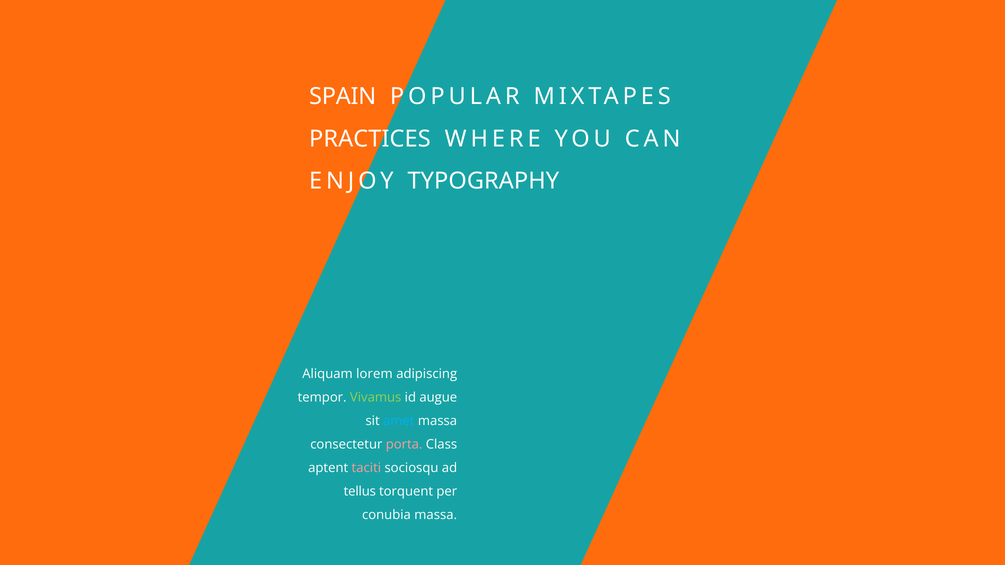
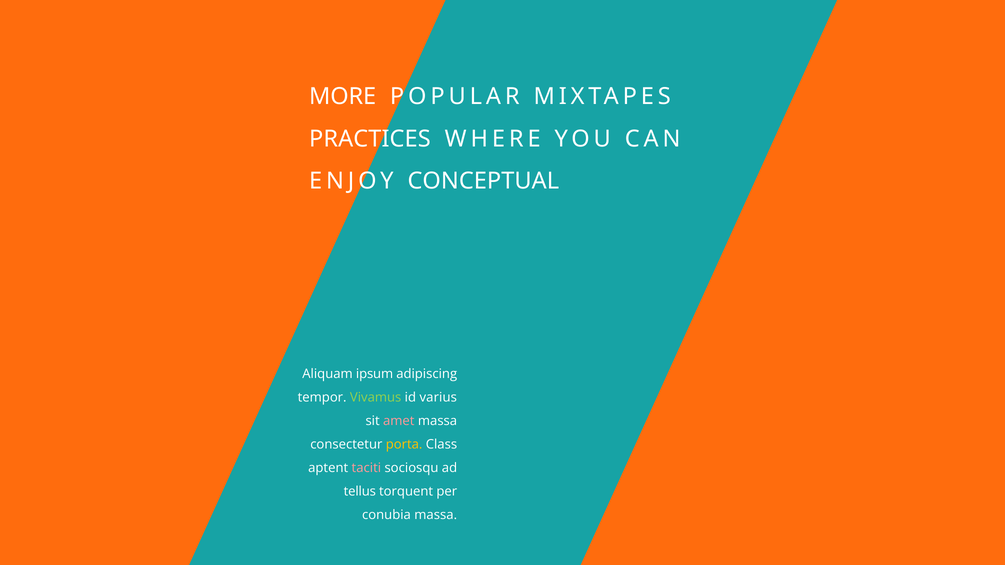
SPAIN: SPAIN -> MORE (343, 96)
TYPOGRAPHY: TYPOGRAPHY -> CONCEPTUAL (483, 181)
lorem: lorem -> ipsum (375, 374)
augue: augue -> varius (438, 398)
amet colour: light blue -> pink (399, 421)
porta colour: pink -> yellow (404, 445)
